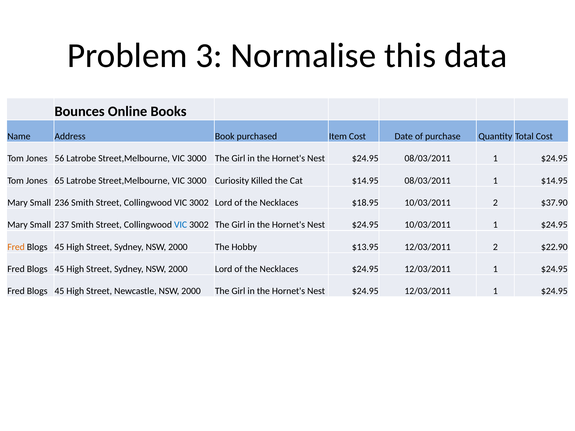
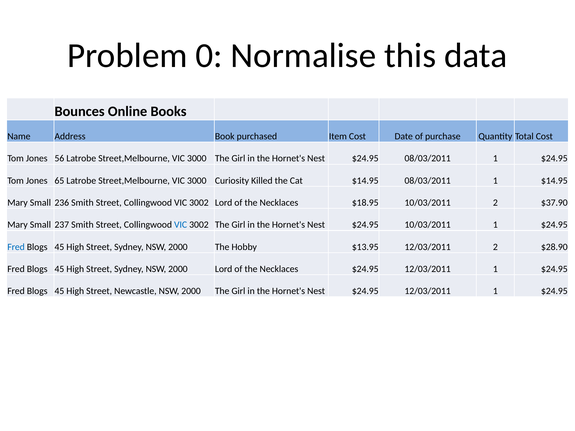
3: 3 -> 0 (209, 56)
Fred colour: orange -> blue (16, 247)
$22.90: $22.90 -> $28.90 (554, 247)
